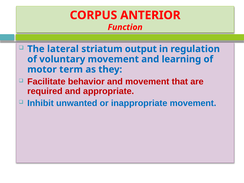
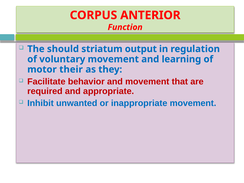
lateral: lateral -> should (63, 49)
term: term -> their (71, 69)
